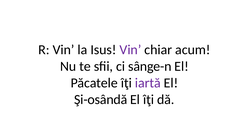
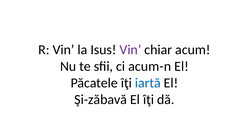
sânge-n: sânge-n -> acum-n (150, 66)
iartă colour: purple -> blue (148, 83)
Şi-osândă: Şi-osândă -> Şi-zăbavă (101, 100)
